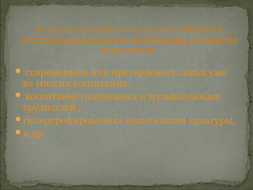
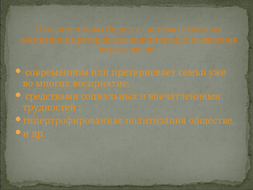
многих воспитания: воспитания -> восприятие (101, 83)
воспитание: воспитание -> средствами (52, 96)
музыкальными: музыкальными -> впечатлениями (184, 96)
политизация культуры: культуры -> обществе (212, 120)
